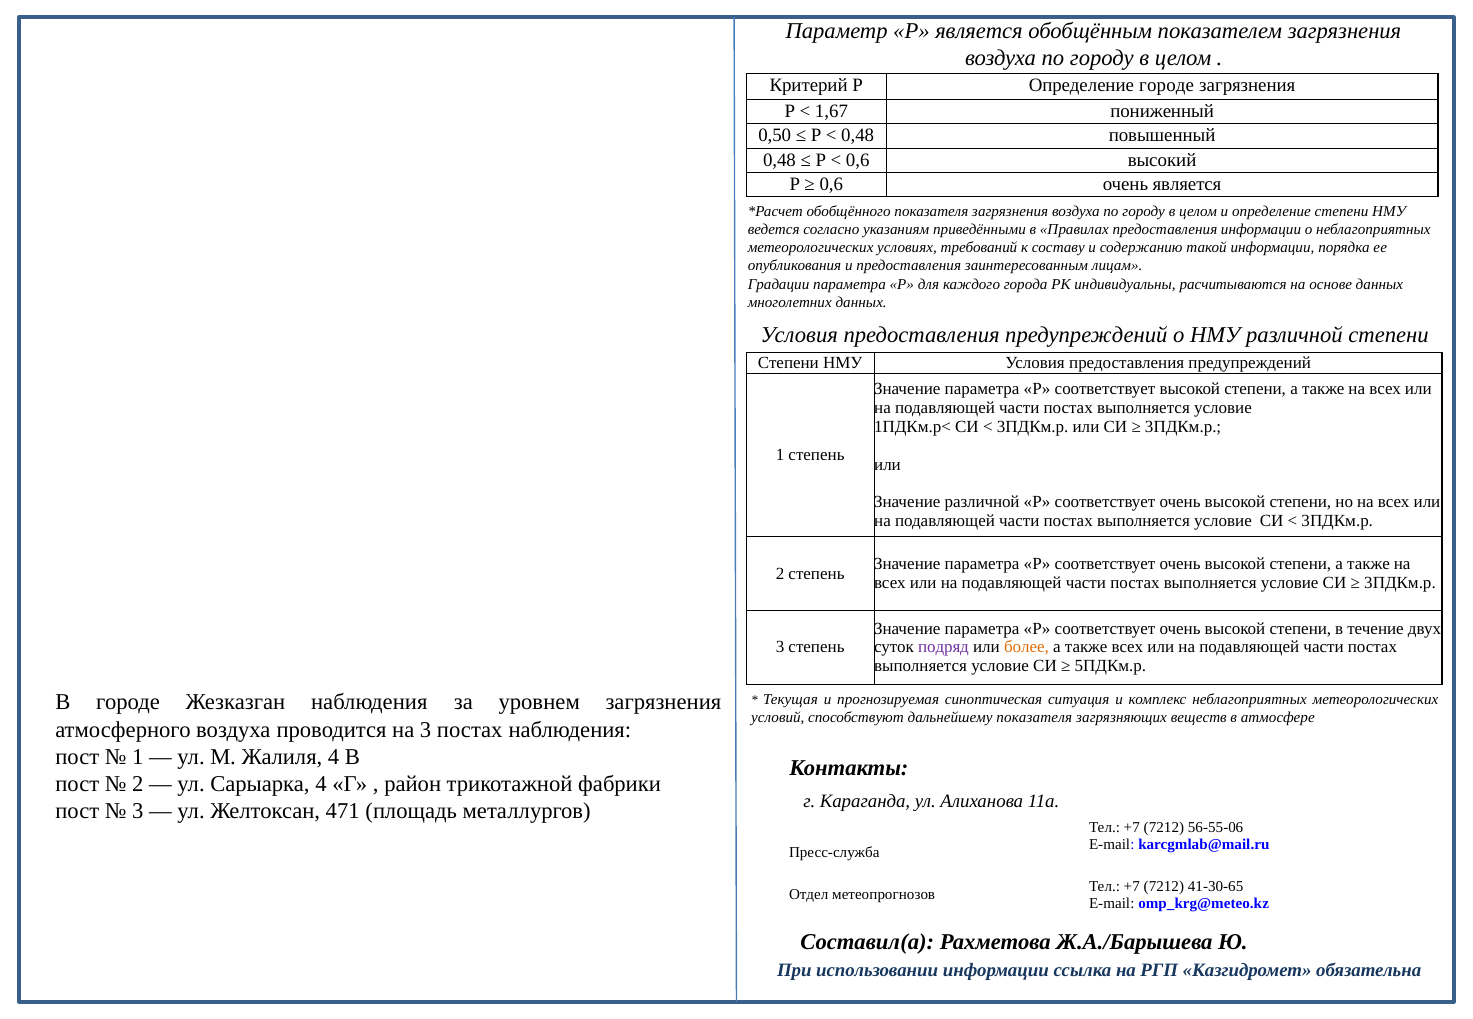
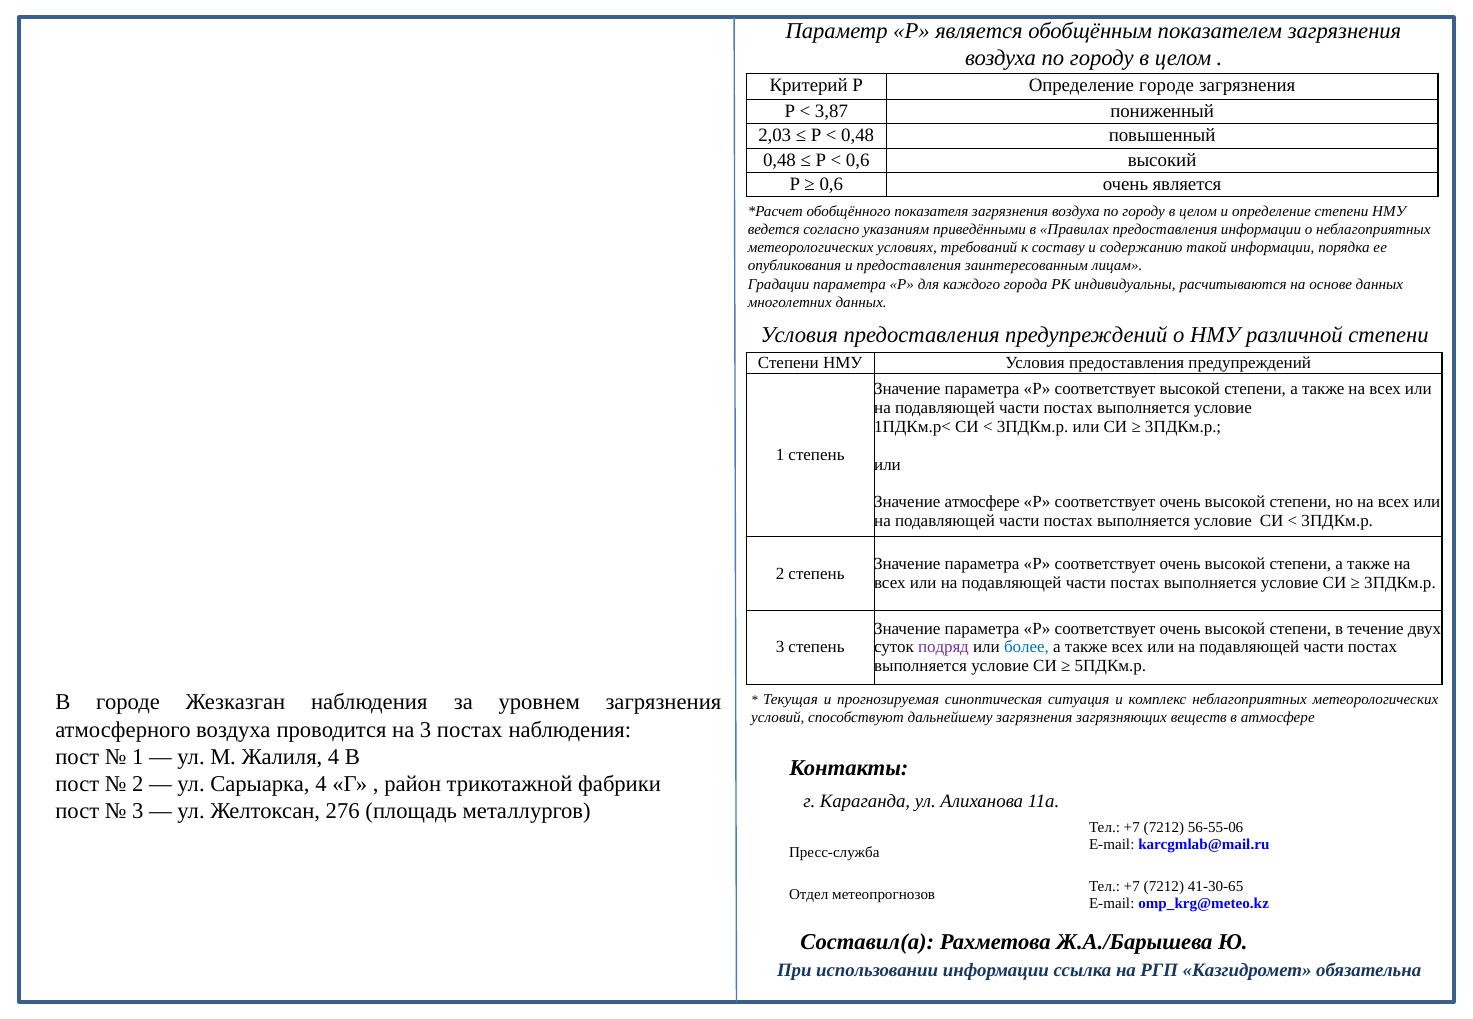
1,67: 1,67 -> 3,87 (831, 111)
0,50: 0,50 -> 2,03 (775, 136)
Значение различной: различной -> атмосфере (982, 503)
более colour: orange -> blue (1026, 648)
дальнейшему показателя: показателя -> загрязнения (1034, 718)
471: 471 -> 276 (343, 812)
